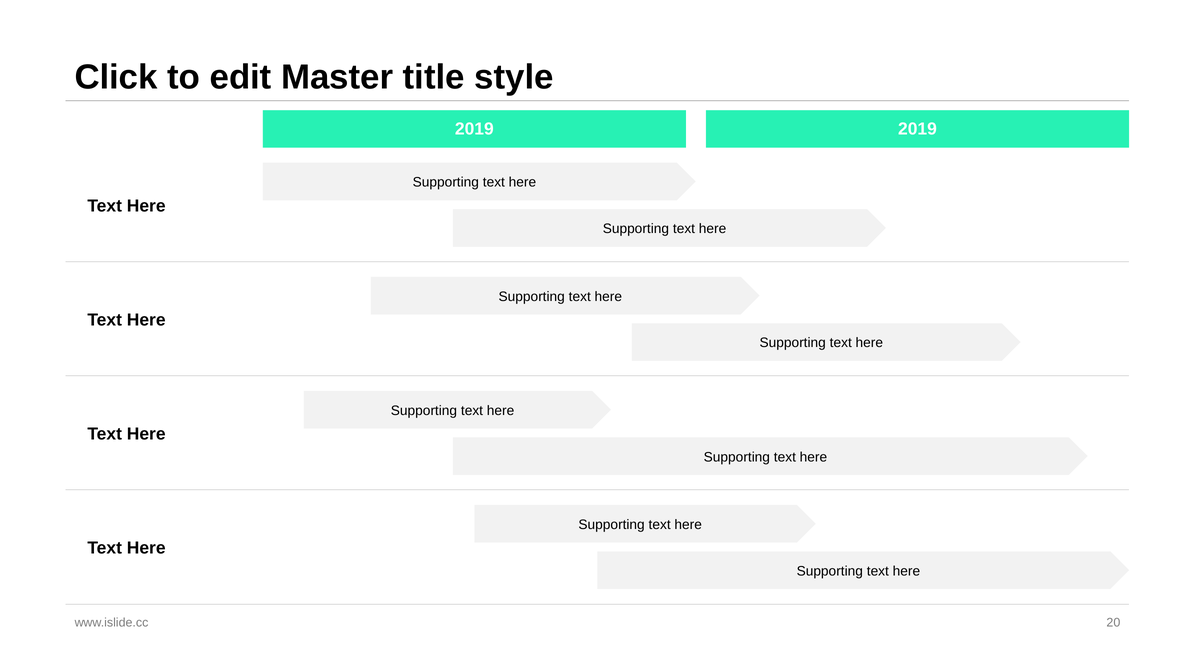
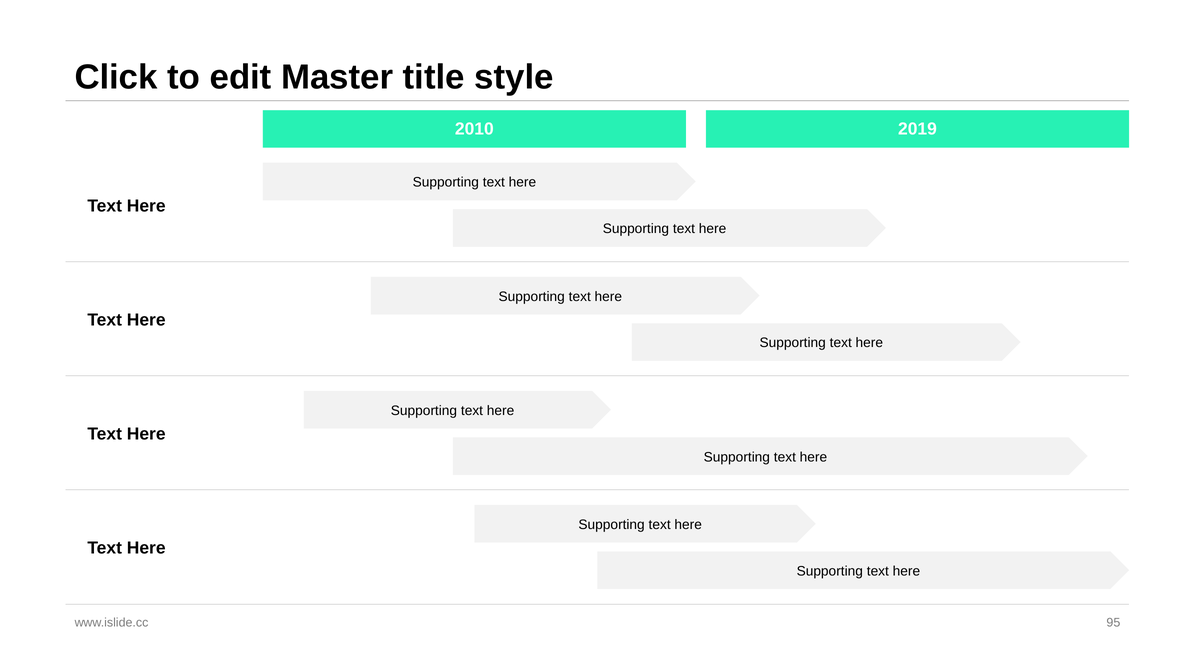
2019: 2019 -> 2010 (474, 129)
20: 20 -> 95 (1113, 623)
